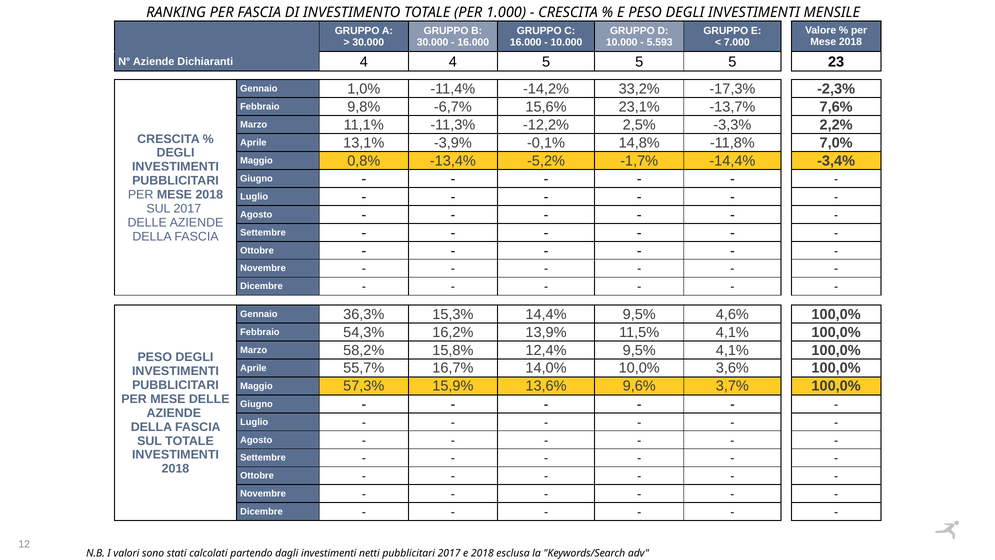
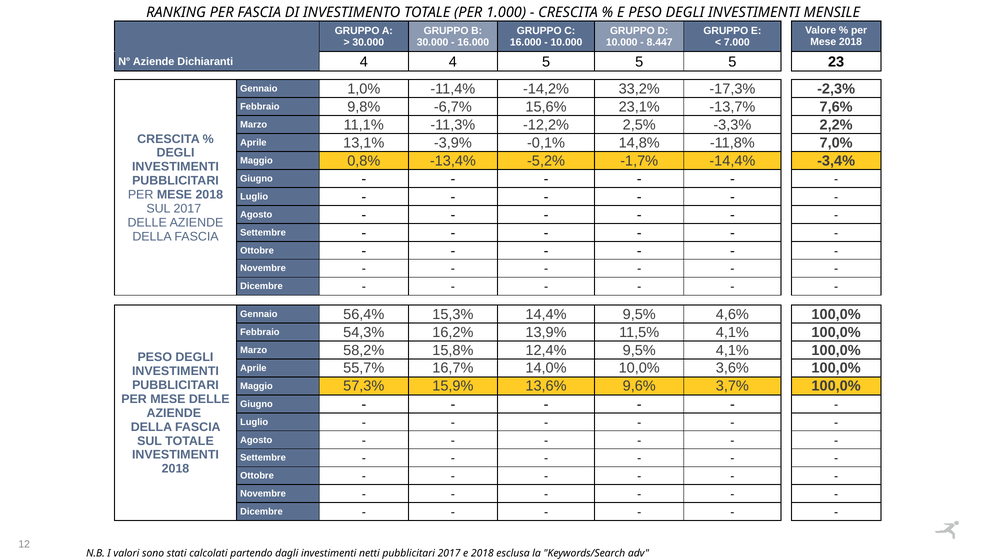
5.593: 5.593 -> 8.447 (660, 42)
36,3%: 36,3% -> 56,4% (364, 314)
